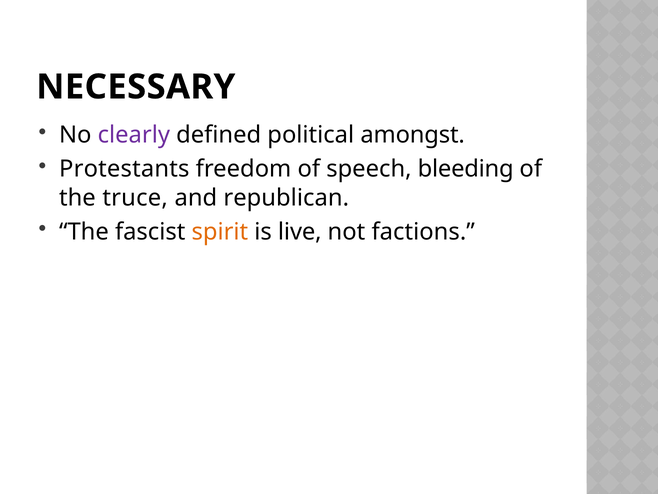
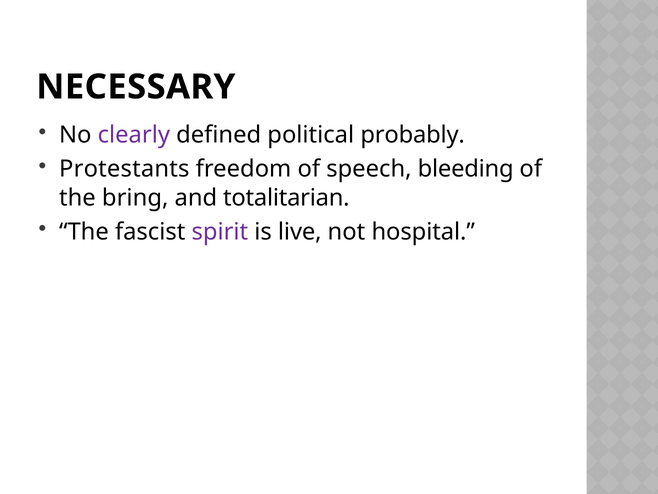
amongst: amongst -> probably (413, 135)
truce: truce -> bring (135, 197)
republican: republican -> totalitarian (286, 197)
spirit colour: orange -> purple (220, 231)
factions: factions -> hospital (423, 231)
